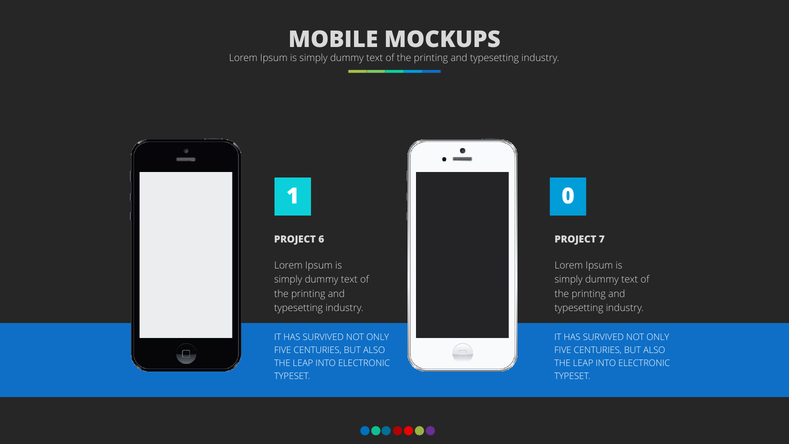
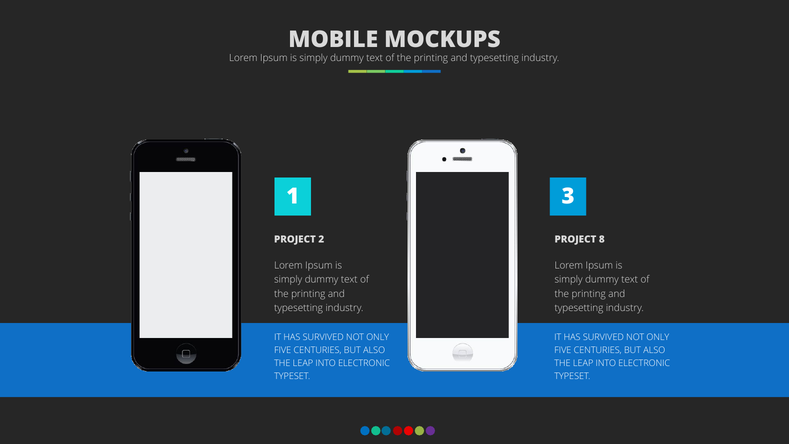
0: 0 -> 3 (568, 196)
6: 6 -> 2 (321, 239)
7: 7 -> 8 (602, 239)
